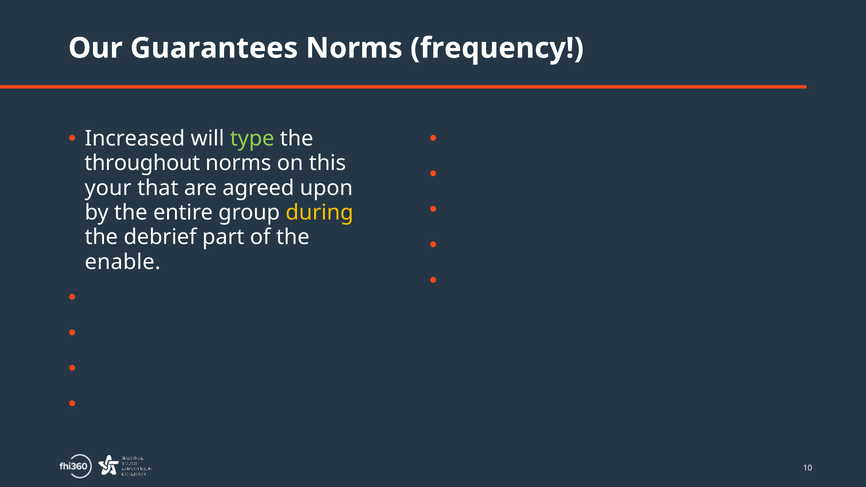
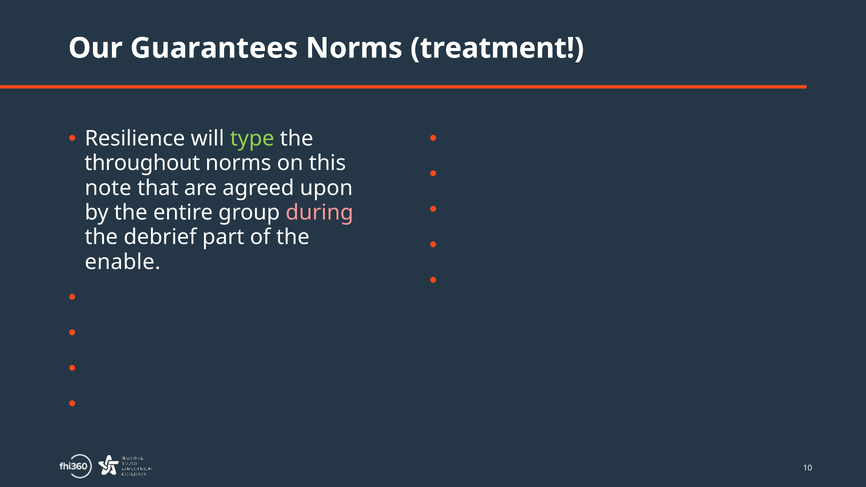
frequency: frequency -> treatment (497, 48)
Increased: Increased -> Resilience (135, 139)
your: your -> note (108, 188)
during colour: yellow -> pink (320, 213)
